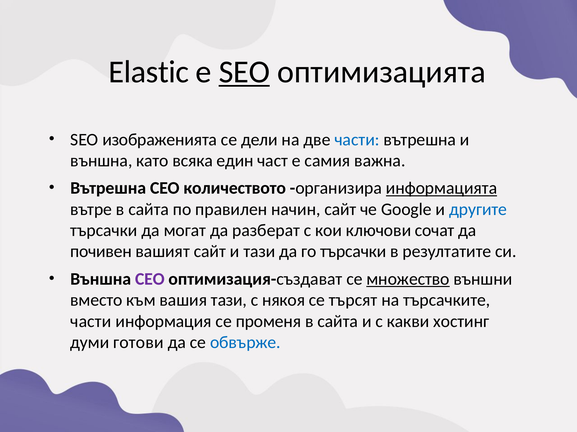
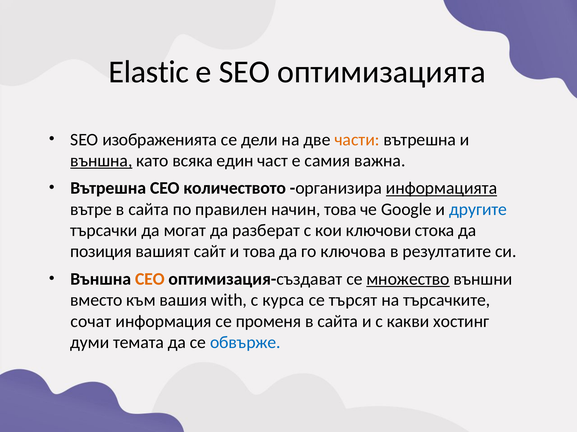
SEO underline: present -> none (244, 72)
части colour: blue -> orange (357, 140)
външна underline: none -> present (101, 161)
начин сайт: сайт -> това (340, 210)
сочат: сочат -> стока (435, 231)
почивен: почивен -> позиция (101, 252)
и тази: тази -> това (259, 252)
го търсачки: търсачки -> ключова (353, 252)
СЕО colour: purple -> orange (150, 279)
вашия тази: тази -> with (229, 301)
някоя: някоя -> курса (283, 301)
части: части -> сочат (91, 322)
готови: готови -> темата (139, 343)
